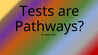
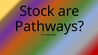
Tests: Tests -> Stock (37, 11)
